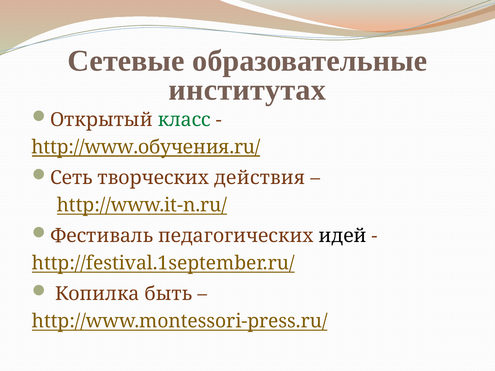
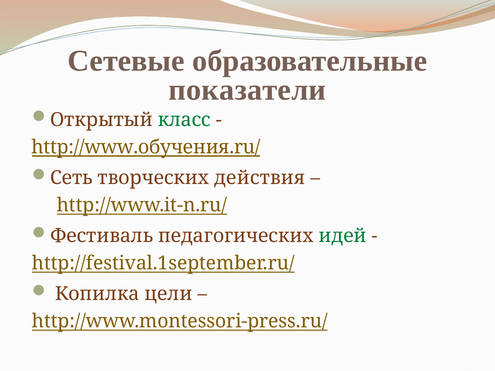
институтах: институтах -> показатели (247, 90)
идей colour: black -> green (343, 236)
быть: быть -> цели (168, 294)
